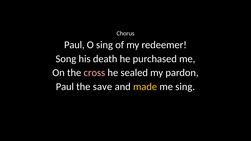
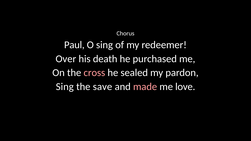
Song: Song -> Over (66, 59)
Paul: Paul -> Sing (65, 87)
made colour: yellow -> pink (145, 87)
me sing: sing -> love (185, 87)
